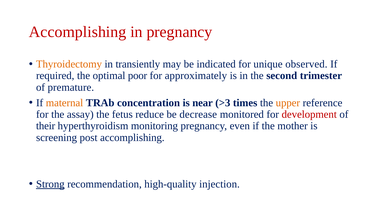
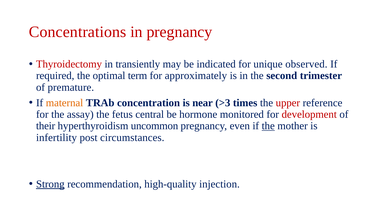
Accomplishing: Accomplishing -> Concentrations (78, 32)
Thyroidectomy colour: orange -> red (69, 64)
poor: poor -> term (138, 76)
upper colour: orange -> red (288, 103)
reduce: reduce -> central (150, 114)
decrease: decrease -> hormone (198, 114)
monitoring: monitoring -> uncommon (154, 126)
the underline: none -> present (268, 126)
screening: screening -> infertility (57, 137)
post accomplishing: accomplishing -> circumstances (132, 137)
